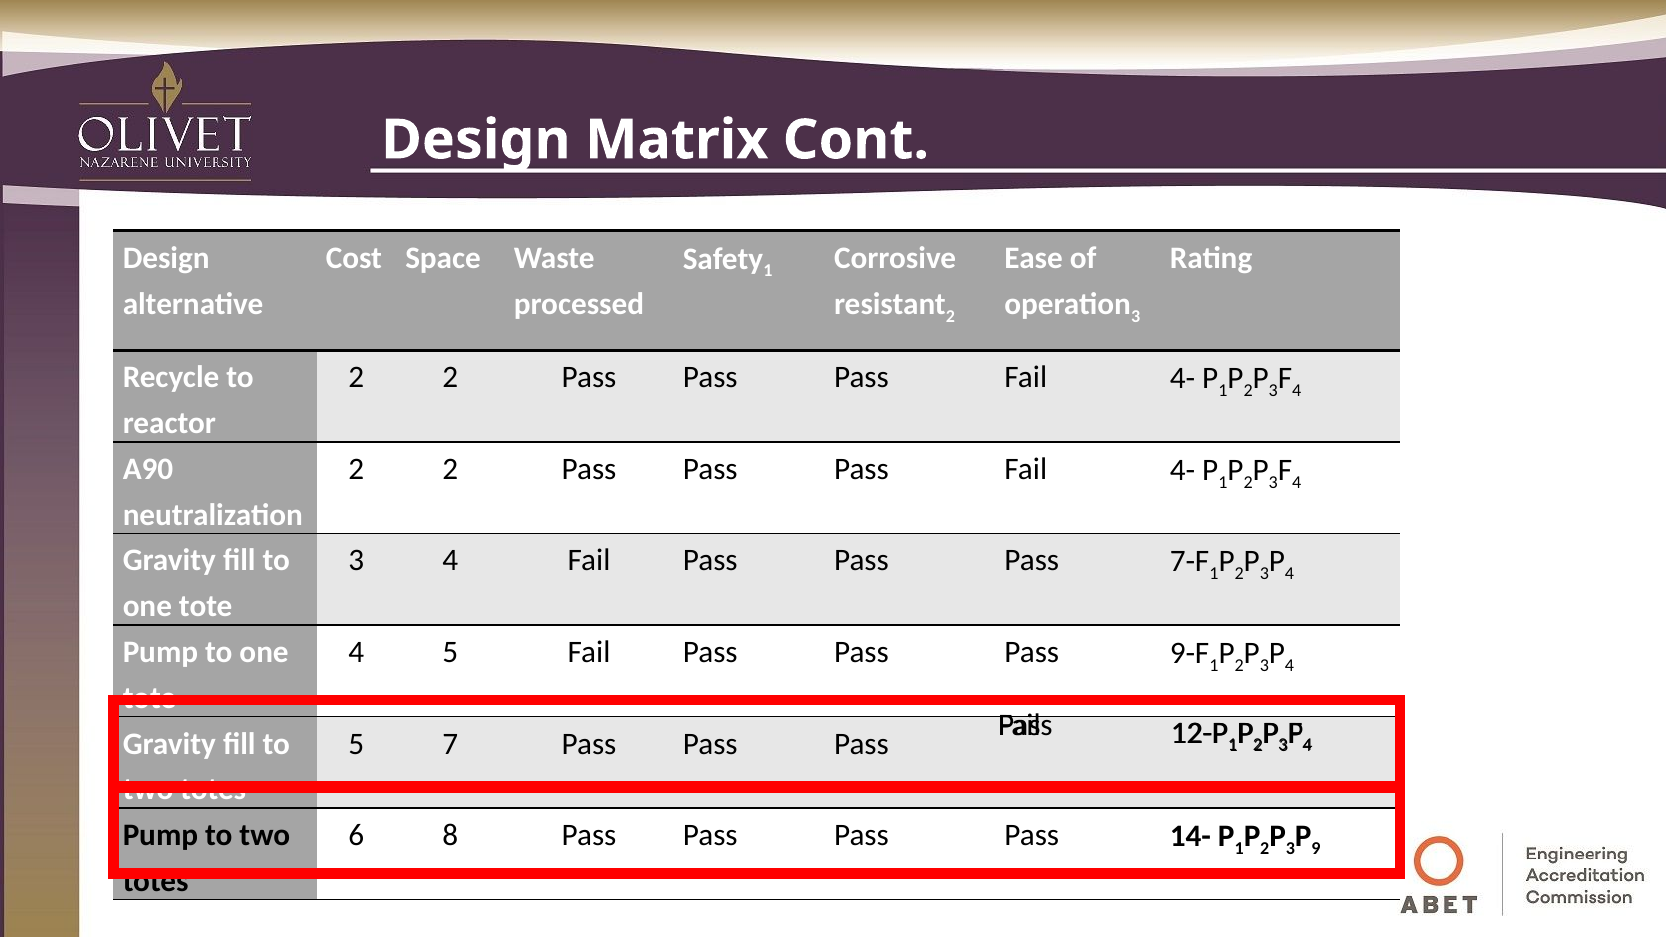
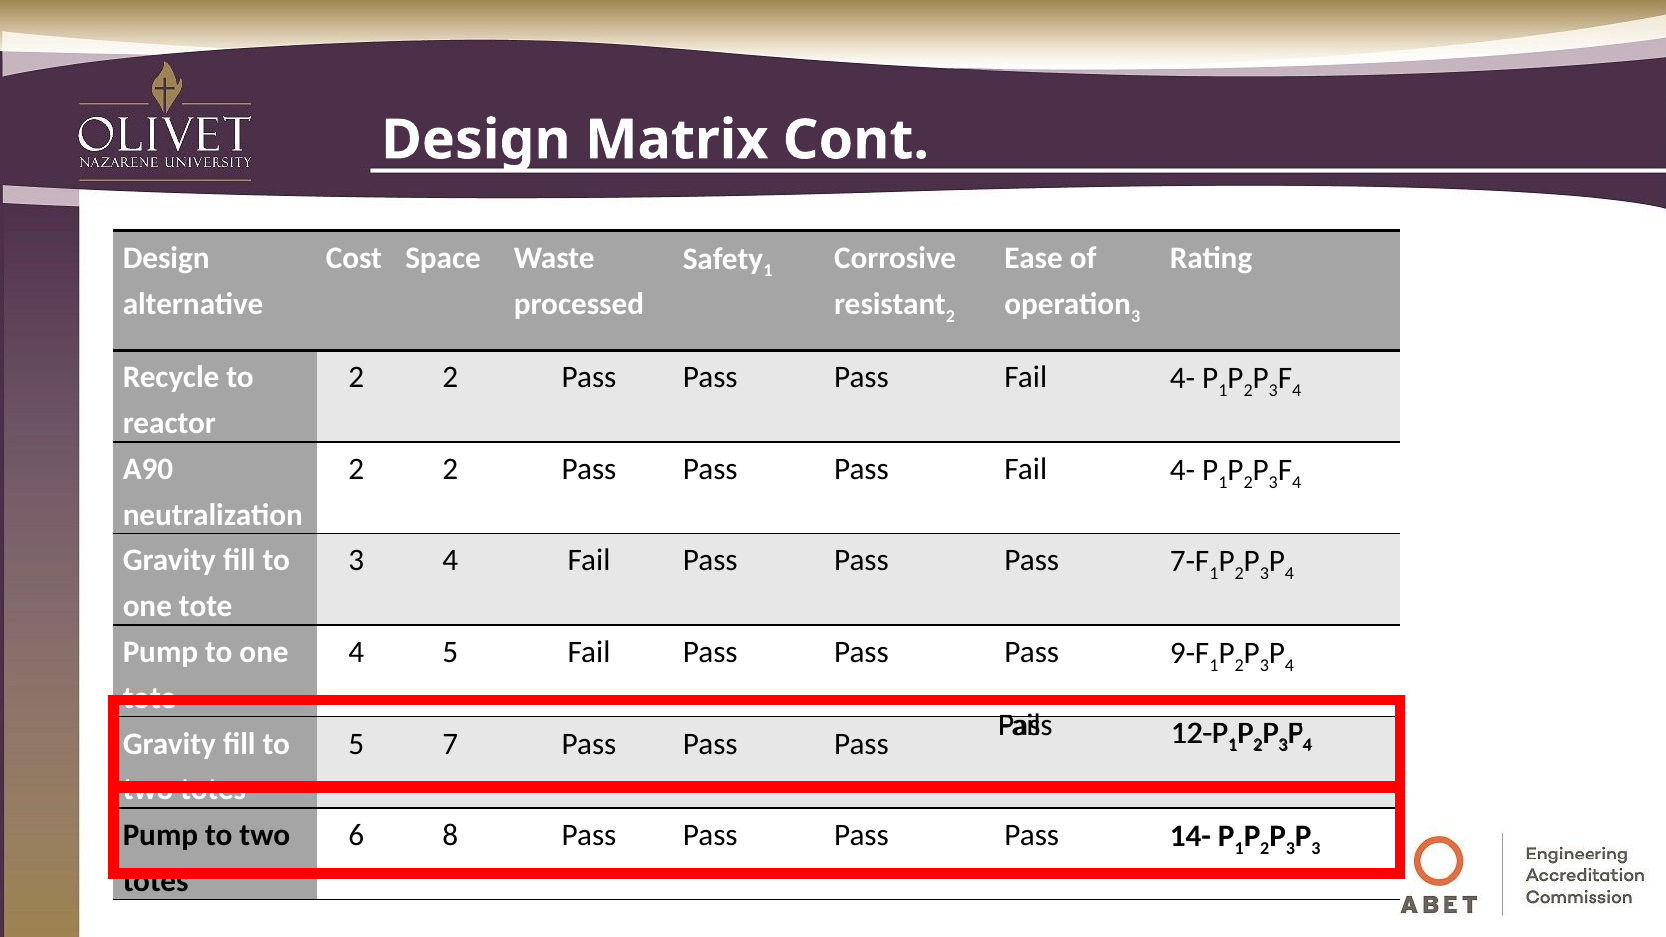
9: 9 -> 3 (1316, 848)
